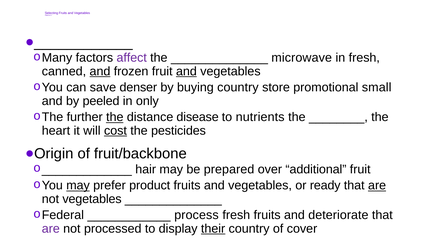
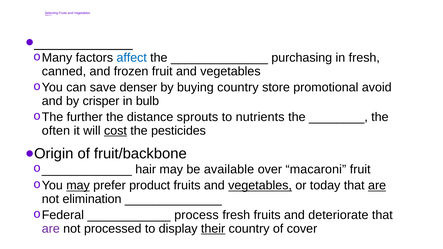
affect colour: purple -> blue (132, 58)
microwave: microwave -> purchasing (302, 58)
and underline: present -> none (100, 71)
and underline: present -> none (186, 71)
small: small -> avoid (377, 88)
peeled: peeled -> crisper (101, 101)
only: only -> bulb (147, 101)
the underline: present -> none (115, 117)
disease: disease -> sprouts (197, 117)
heart: heart -> often (56, 131)
prepared: prepared -> available (229, 169)
additional: additional -> macaroni (316, 169)
vegetables underline: none -> present (260, 186)
ready: ready -> today (325, 186)
not vegetables: vegetables -> elimination (92, 199)
